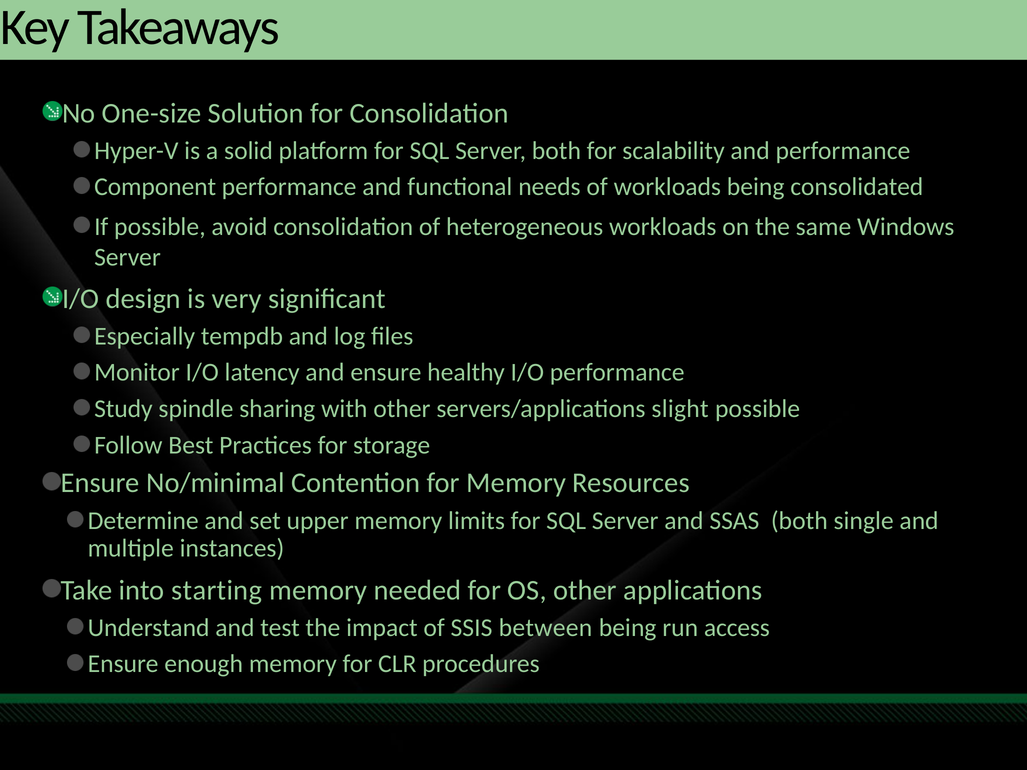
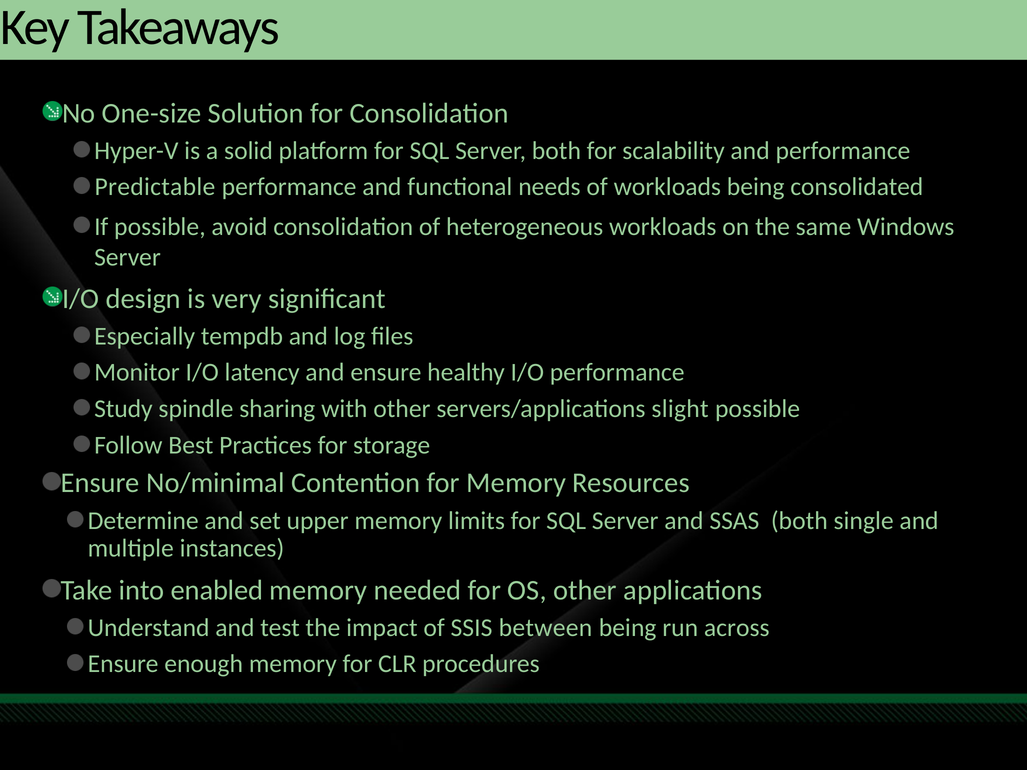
Component: Component -> Predictable (155, 187)
starting: starting -> enabled (217, 590)
access: access -> across (737, 628)
